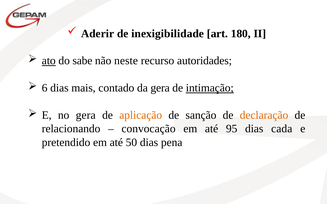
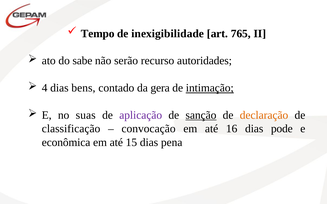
Aderir: Aderir -> Tempo (98, 34)
180: 180 -> 765 (241, 34)
ato underline: present -> none (49, 61)
neste: neste -> serão (126, 61)
6: 6 -> 4 (45, 88)
mais: mais -> bens (83, 88)
no gera: gera -> suas (86, 115)
aplicação colour: orange -> purple (141, 115)
sanção underline: none -> present (201, 115)
relacionando: relacionando -> classificação (71, 129)
95: 95 -> 16 (232, 129)
cada: cada -> pode (282, 129)
pretendido: pretendido -> econômica (66, 143)
50: 50 -> 15 (131, 143)
